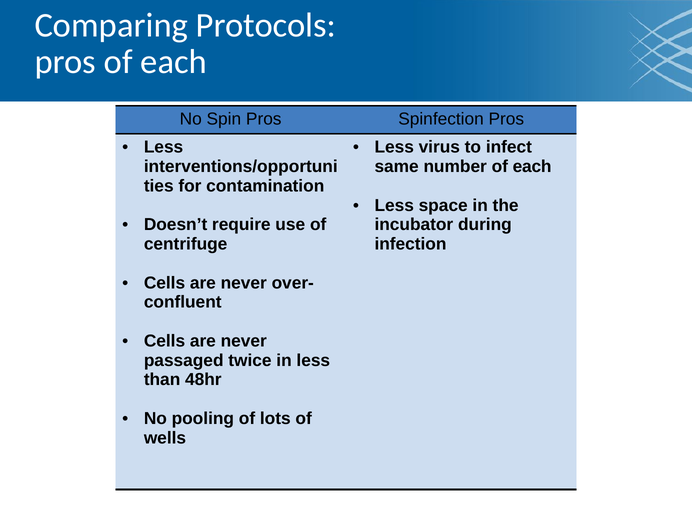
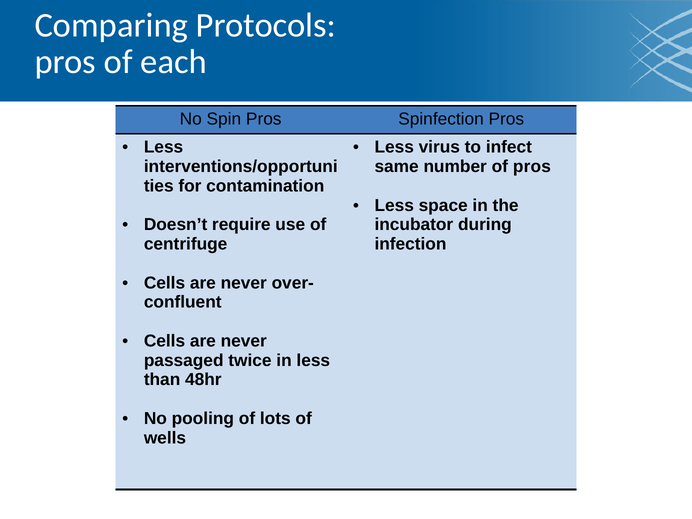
number of each: each -> pros (532, 167)
